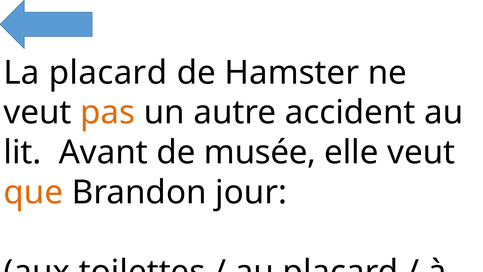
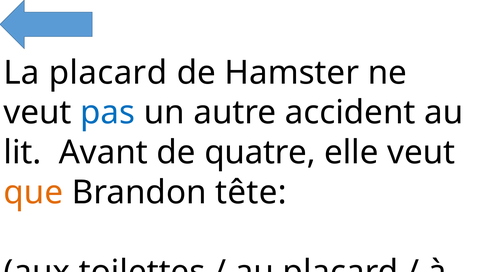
pas colour: orange -> blue (108, 113)
musée: musée -> quatre (260, 152)
jour: jour -> tête (251, 192)
